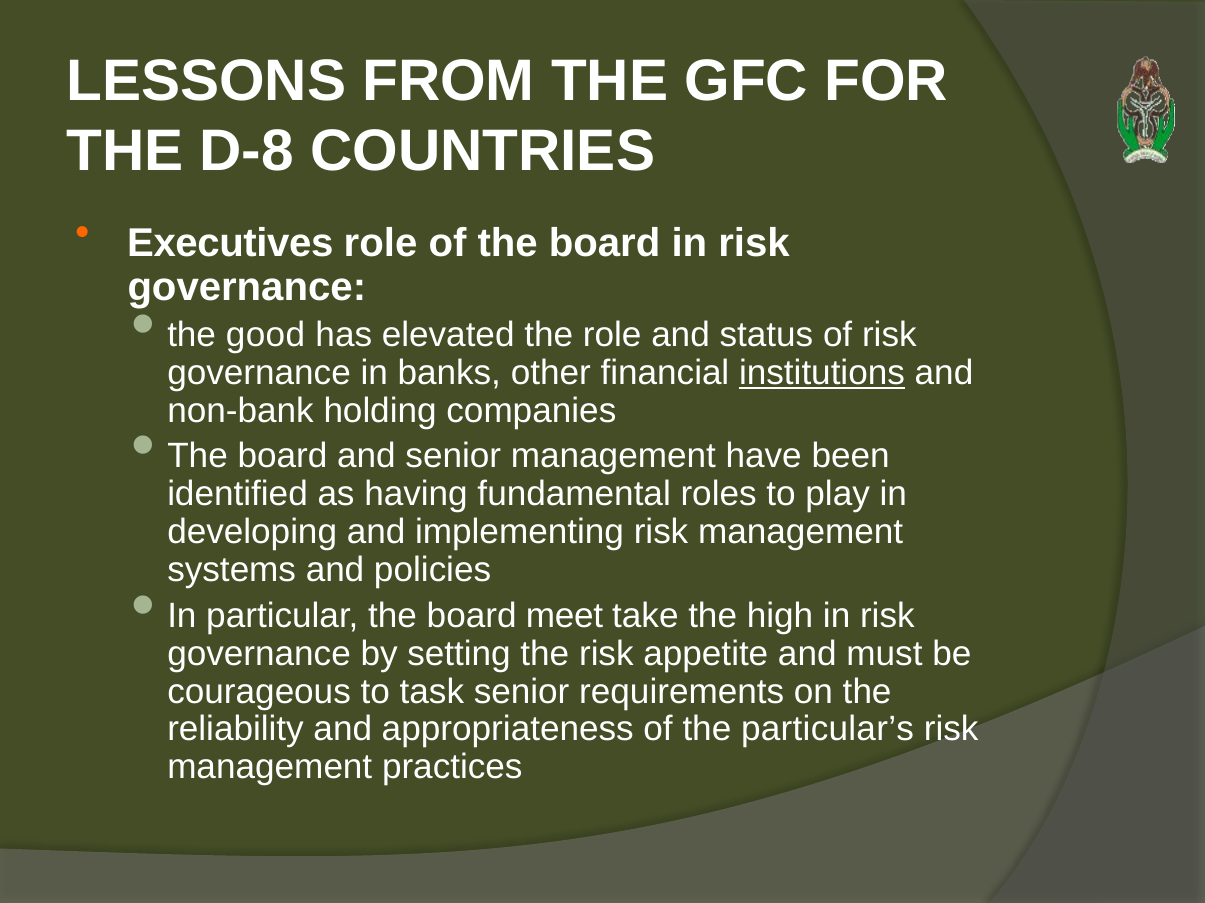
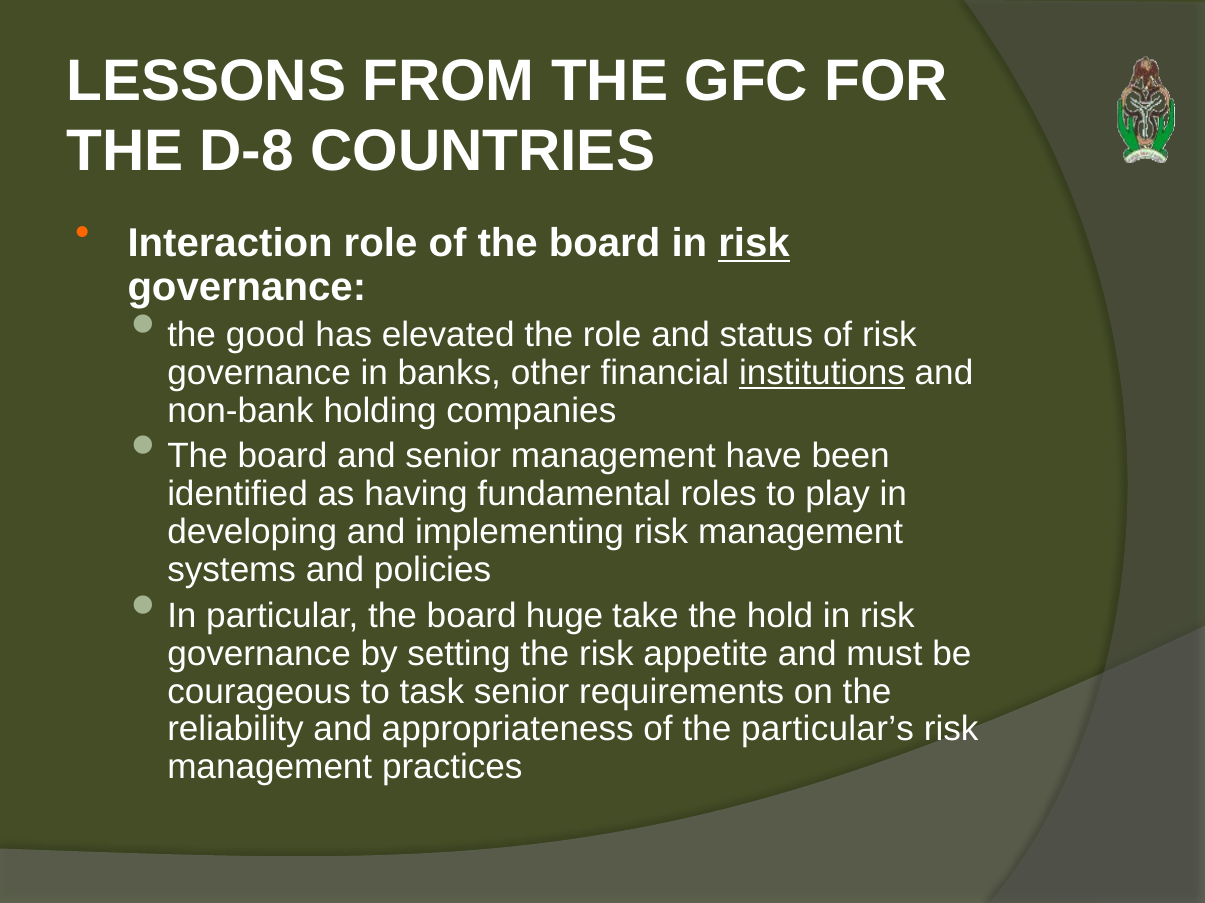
Executives: Executives -> Interaction (230, 244)
risk underline: none -> present (754, 244)
meet: meet -> huge (564, 616)
high: high -> hold (780, 616)
